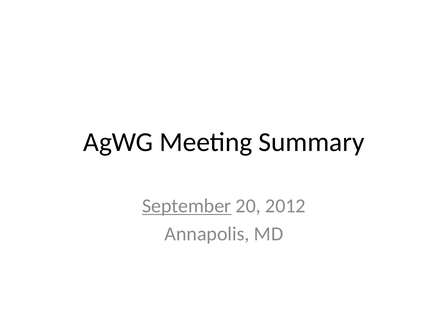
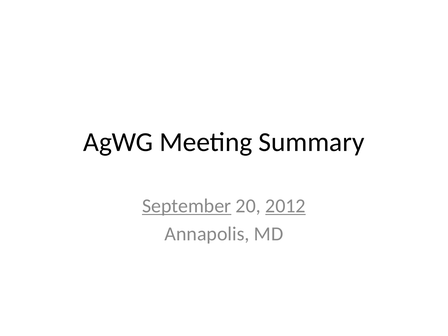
2012 underline: none -> present (285, 206)
